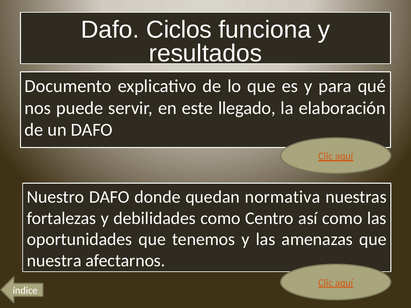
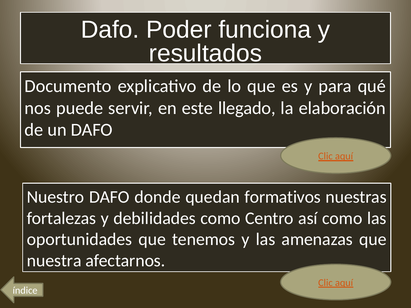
Ciclos: Ciclos -> Poder (179, 30)
normativa: normativa -> formativos (283, 197)
